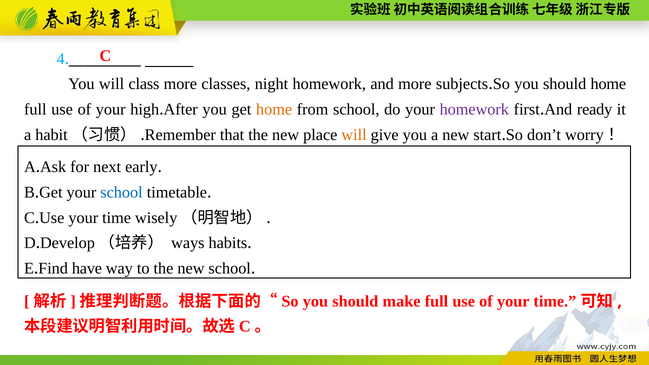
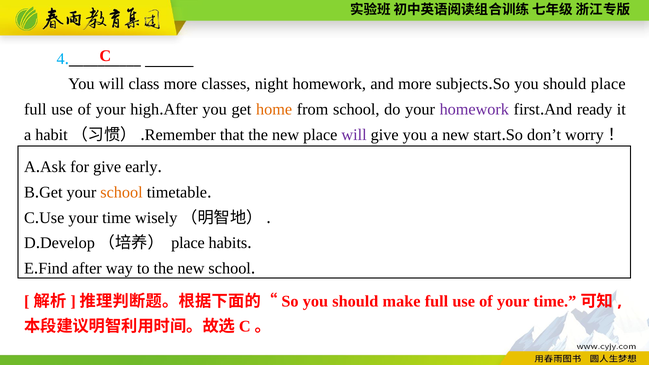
should home: home -> place (608, 84)
will colour: orange -> purple (354, 135)
for next: next -> give (107, 167)
school colour: blue -> orange (122, 192)
ways: ways -> place (188, 243)
have: have -> after (87, 268)
